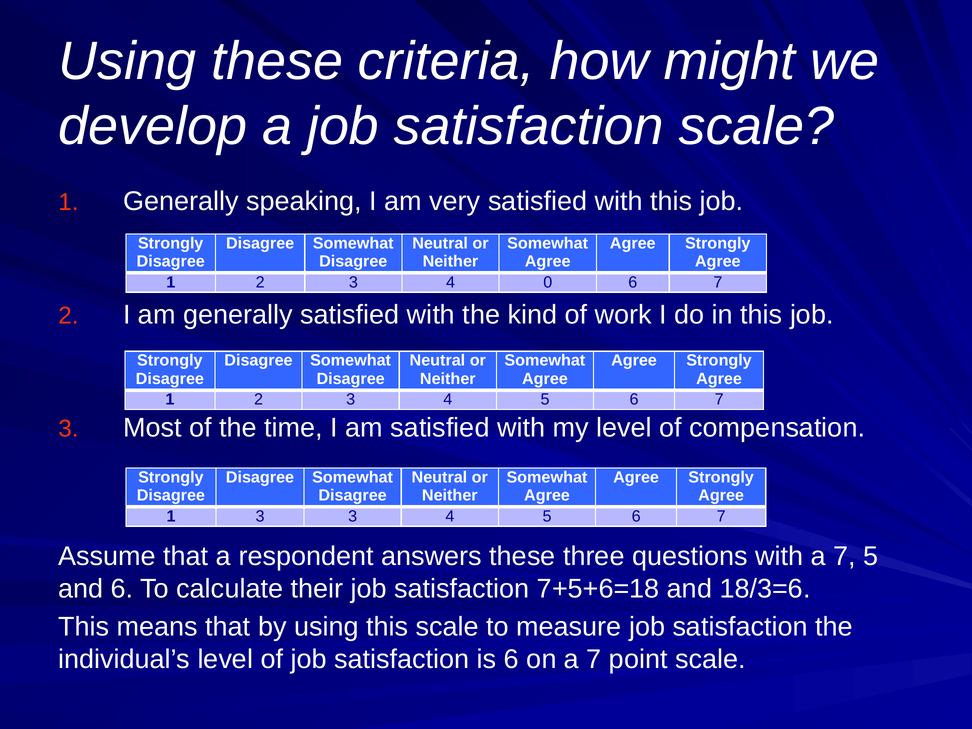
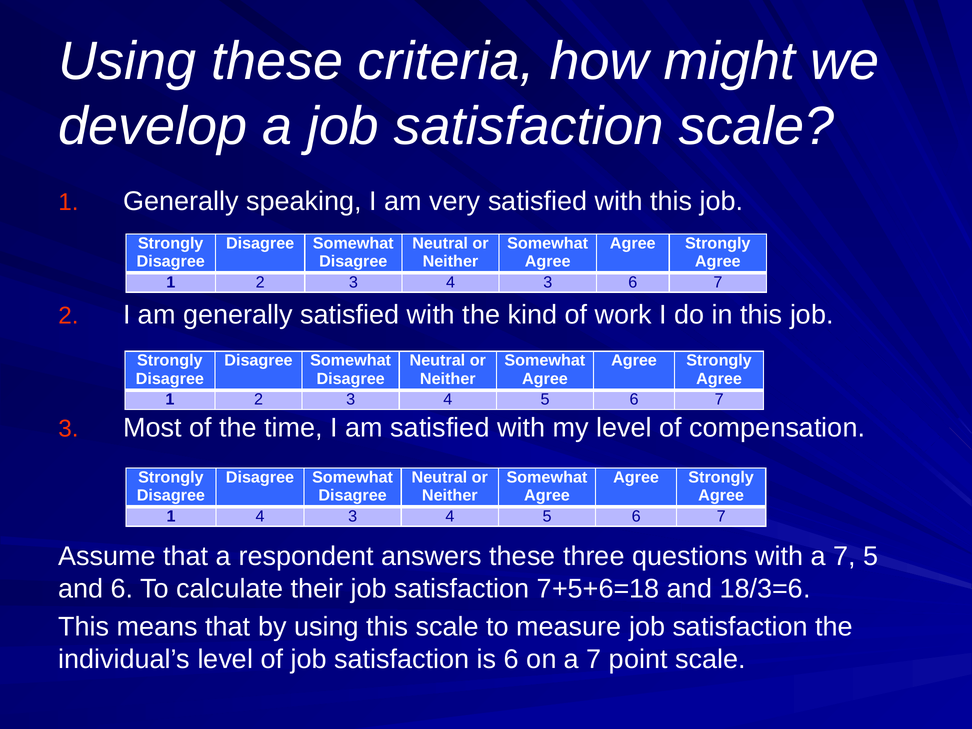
3 4 0: 0 -> 3 (548, 282)
1 3: 3 -> 4 (260, 516)
